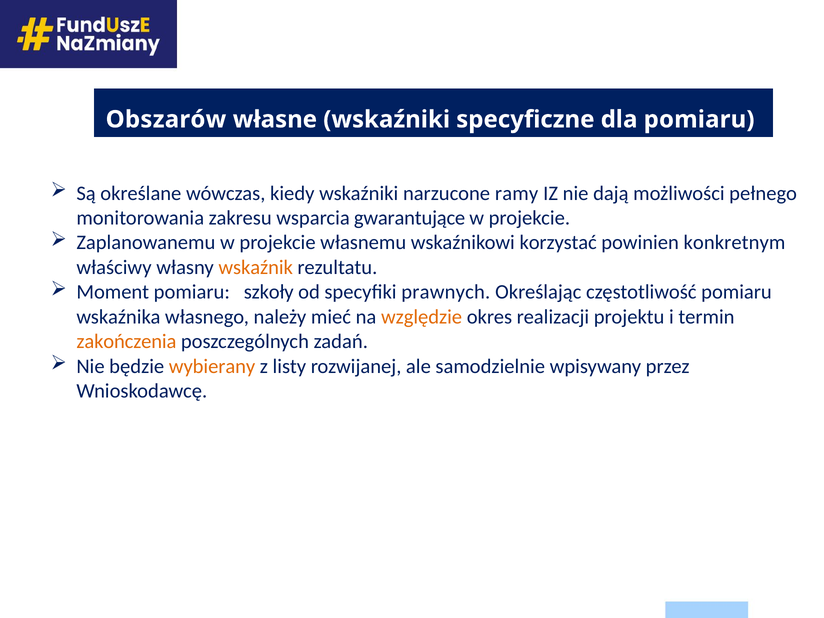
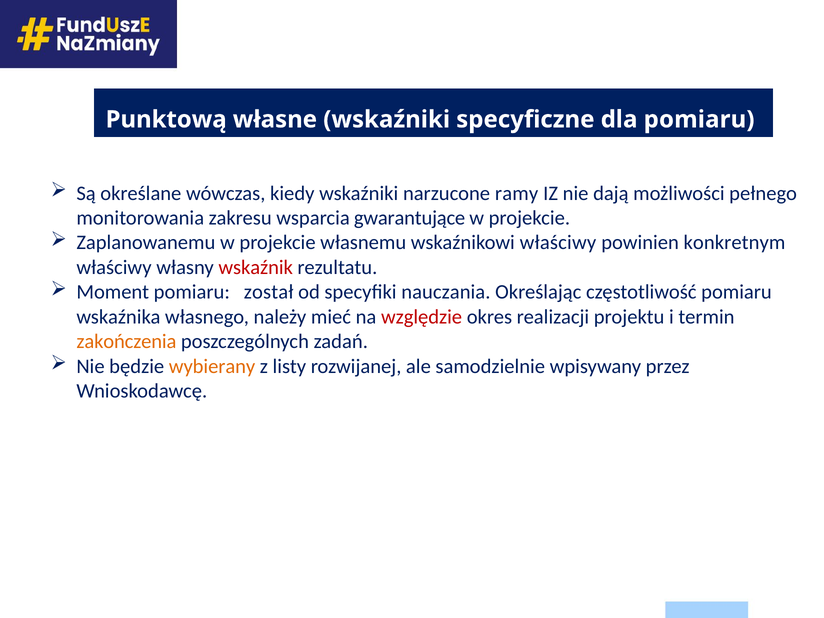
Obszarów: Obszarów -> Punktową (166, 119)
wskaźnikowi korzystać: korzystać -> właściwy (558, 243)
wskaźnik colour: orange -> red (256, 267)
szkoły: szkoły -> został (269, 292)
prawnych: prawnych -> nauczania (446, 292)
względzie colour: orange -> red (422, 317)
